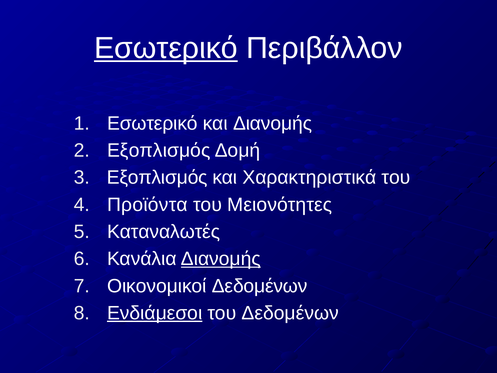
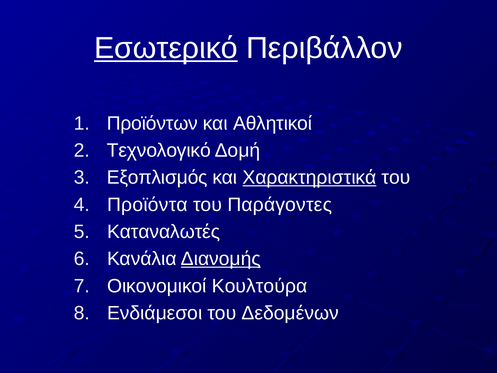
Εσωτερικό: Εσωτερικό -> Προϊόντων (152, 123)
και Διανομής: Διανομής -> Αθλητικοί (273, 123)
Εξοπλισμός: Εξοπλισμός -> Τεχνολογικό (159, 150)
Χαρακτηριστικά underline: none -> present (309, 177)
Μειονότητες: Μειονότητες -> Παράγοντες (280, 205)
Οικονομικοί Δεδομένων: Δεδομένων -> Κουλτούρα (260, 286)
Ενδιάμεσοι underline: present -> none (155, 313)
